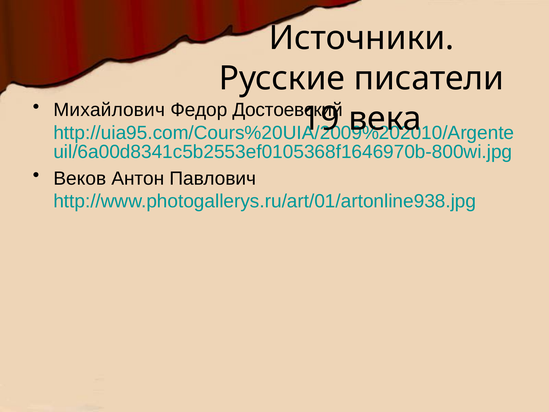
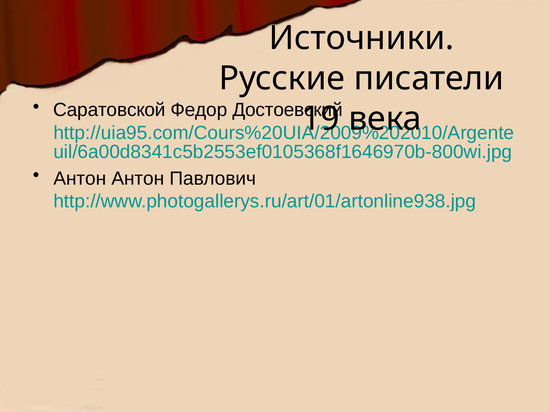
Михайлович: Михайлович -> Саратовской (109, 110)
Веков: Веков -> Антон (80, 178)
